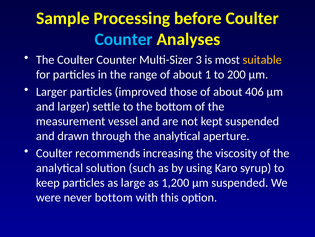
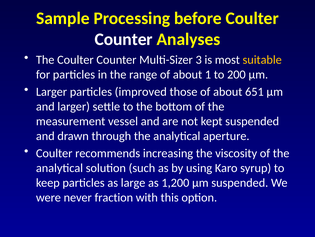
Counter colour: light blue -> white (124, 39)
406: 406 -> 651 (254, 92)
never bottom: bottom -> fraction (114, 197)
